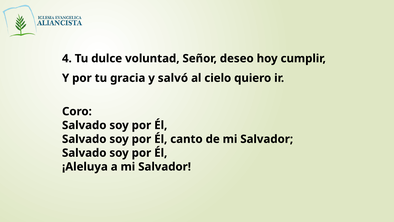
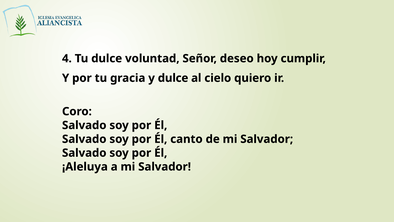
y salvó: salvó -> dulce (173, 78)
